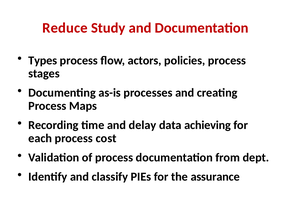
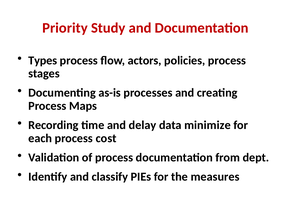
Reduce: Reduce -> Priority (65, 28)
achieving: achieving -> minimize (207, 125)
assurance: assurance -> measures (215, 177)
